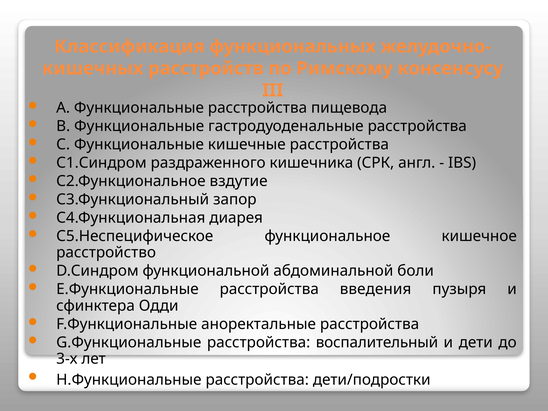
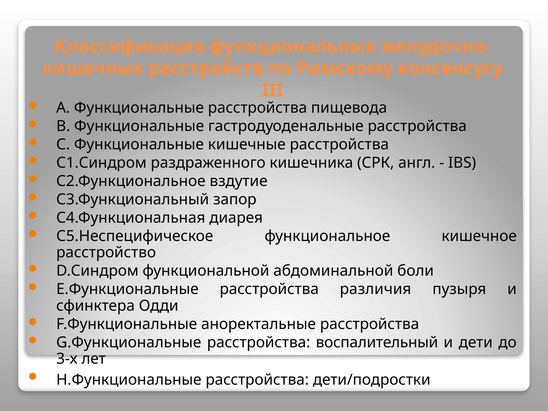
введения: введения -> различия (376, 289)
